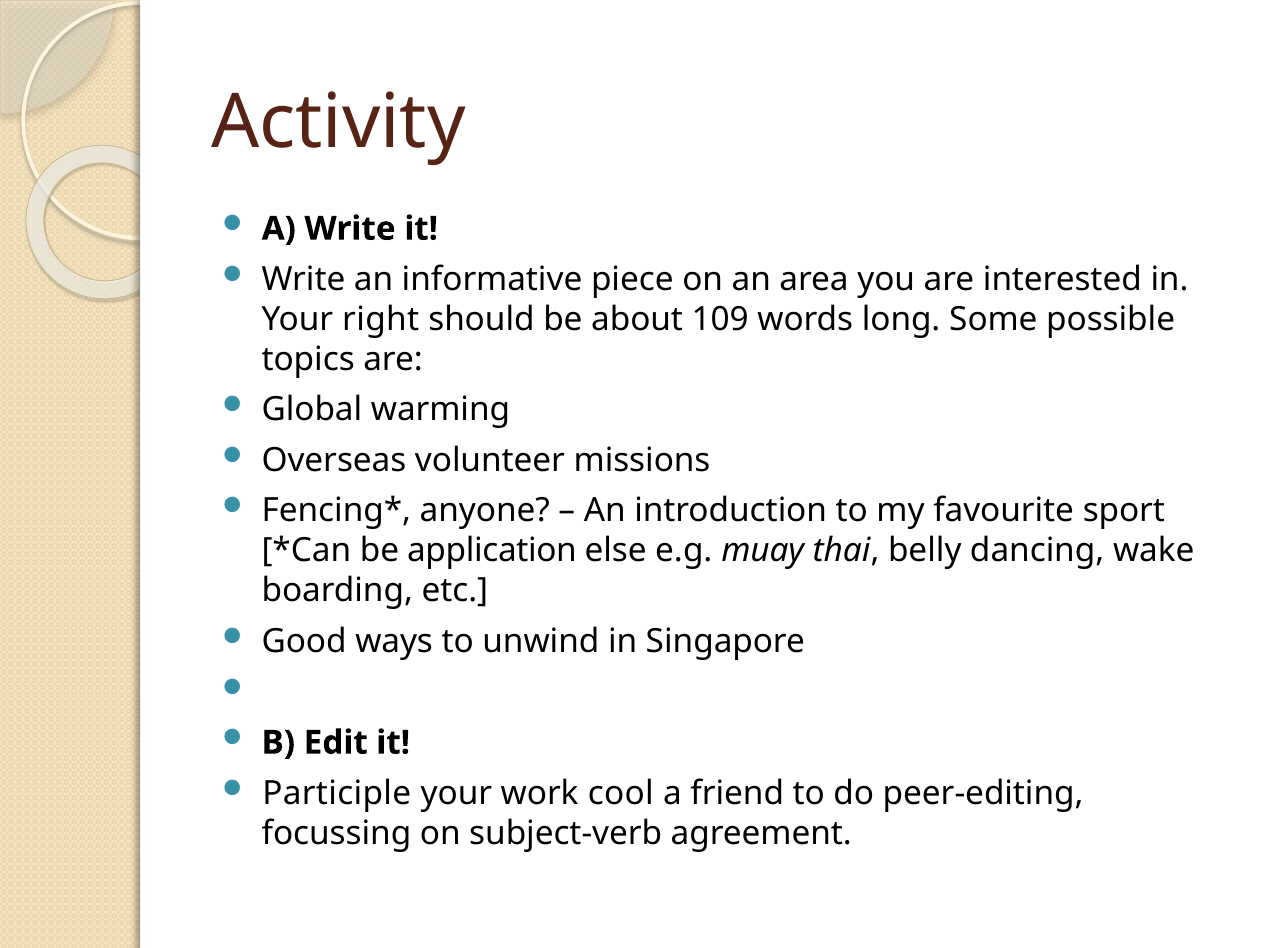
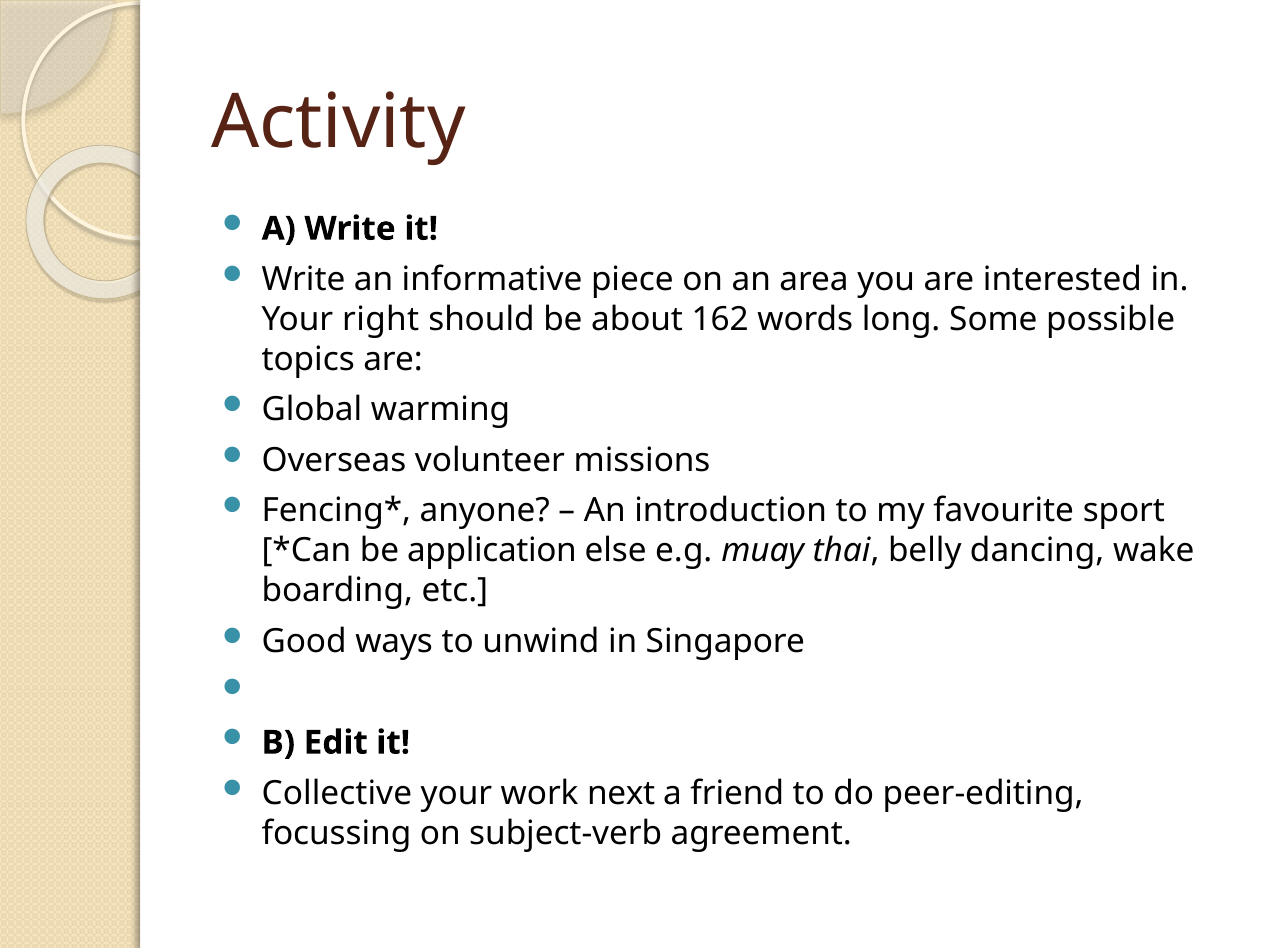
109: 109 -> 162 (720, 320)
Participle: Participle -> Collective (337, 794)
cool: cool -> next (621, 794)
